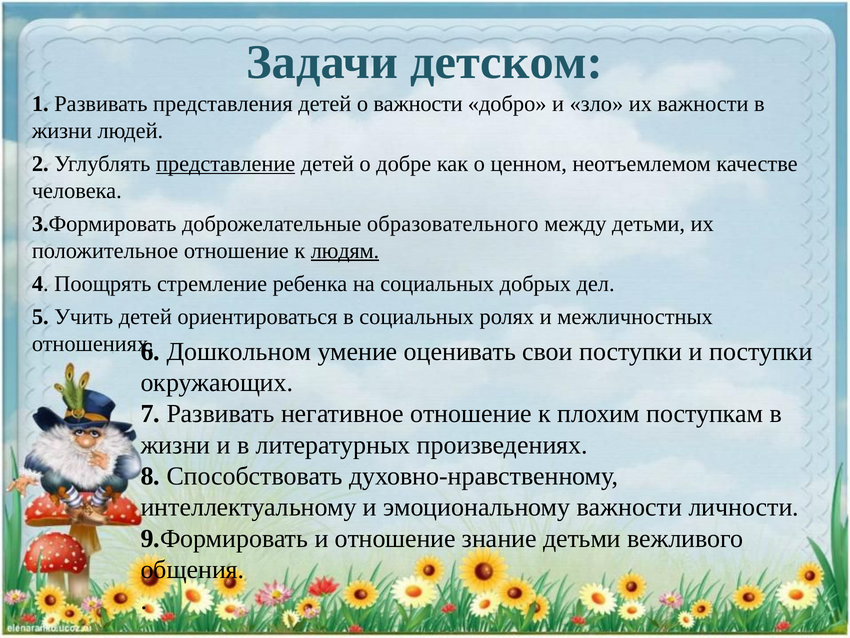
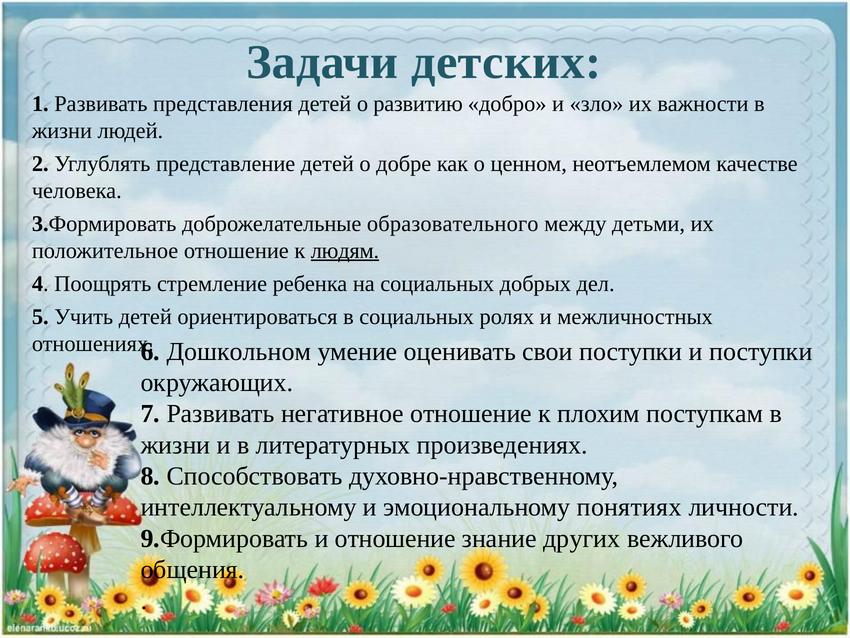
детском: детском -> детских (506, 62)
о важности: важности -> развитию (418, 104)
представление underline: present -> none (226, 164)
эмоциональному важности: важности -> понятиях (629, 507)
знание детьми: детьми -> других (582, 538)
